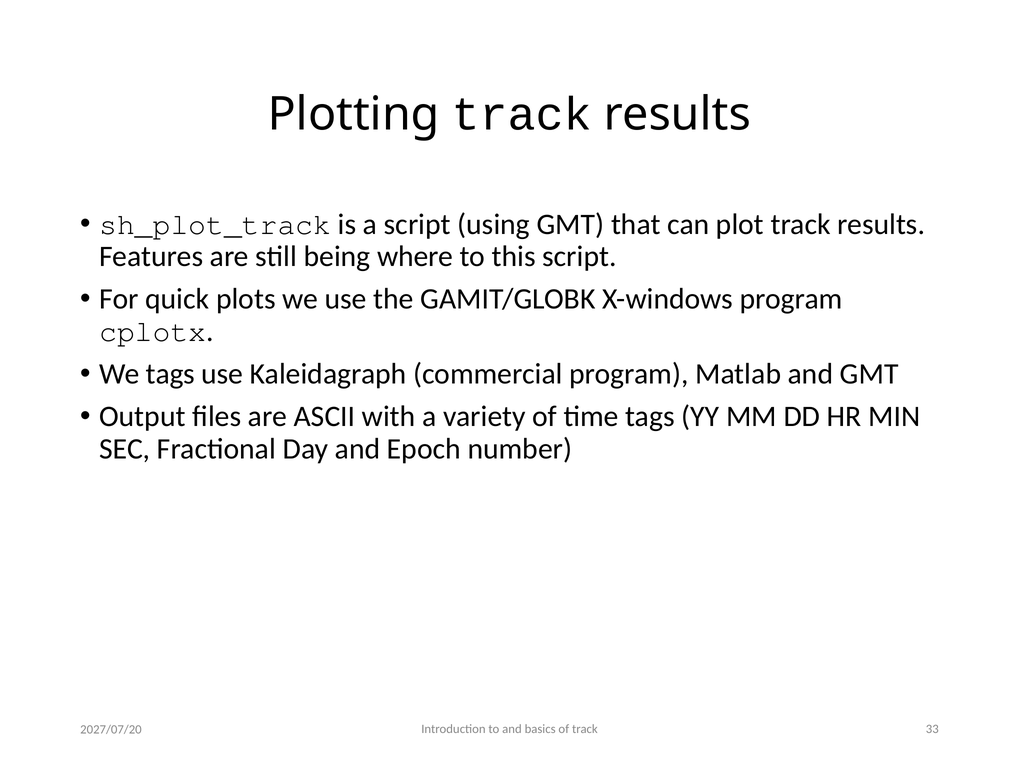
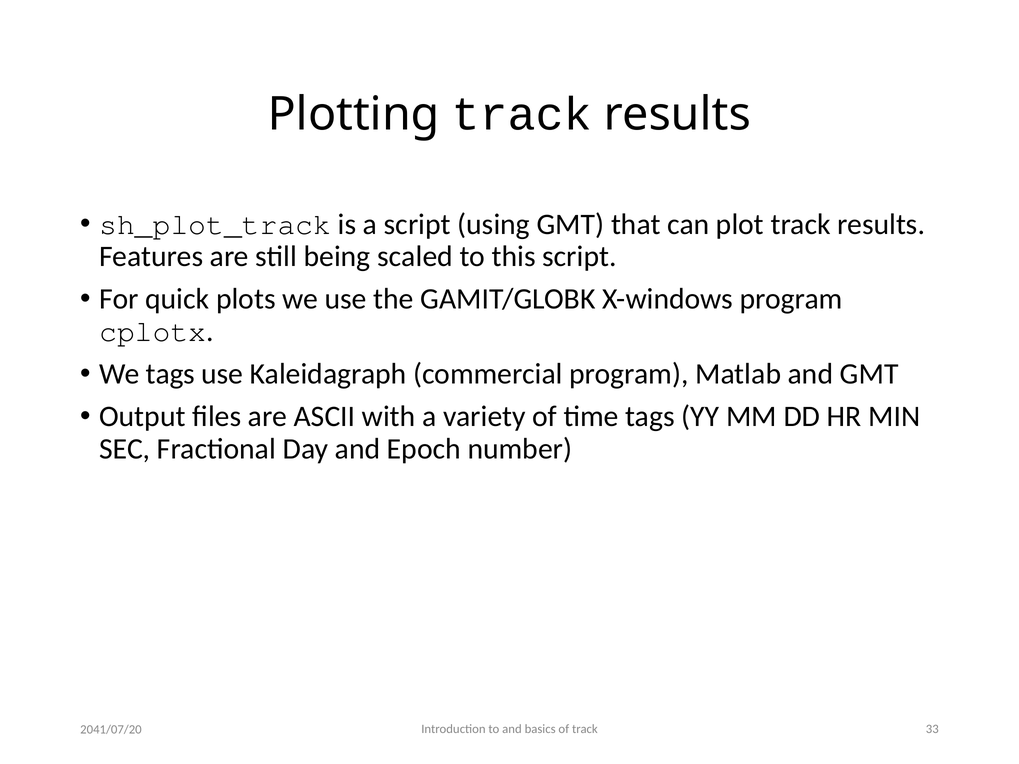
where: where -> scaled (415, 256)
2027/07/20: 2027/07/20 -> 2041/07/20 (111, 730)
